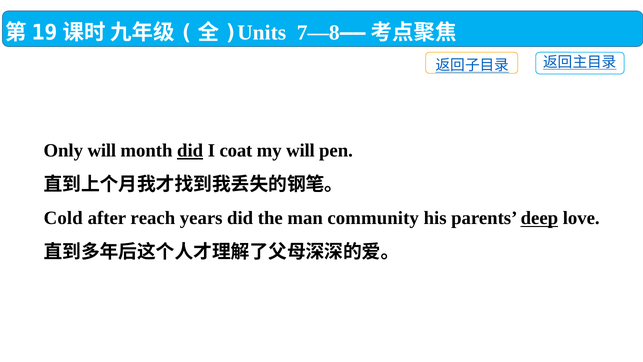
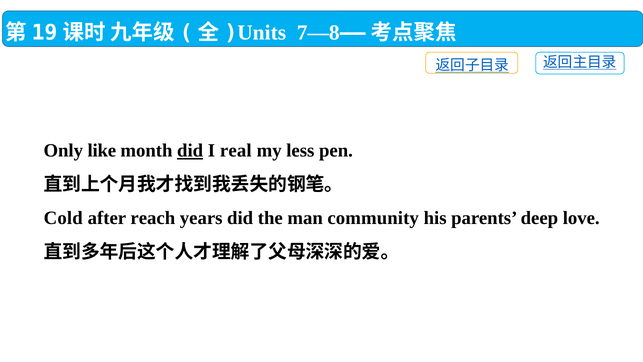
Only will: will -> like (102, 151)
coat: coat -> real (236, 151)
my will: will -> less (300, 151)
deep underline: present -> none (539, 218)
